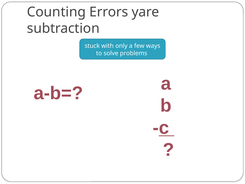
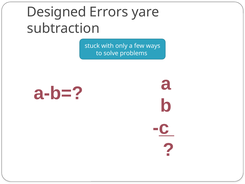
Counting: Counting -> Designed (56, 12)
